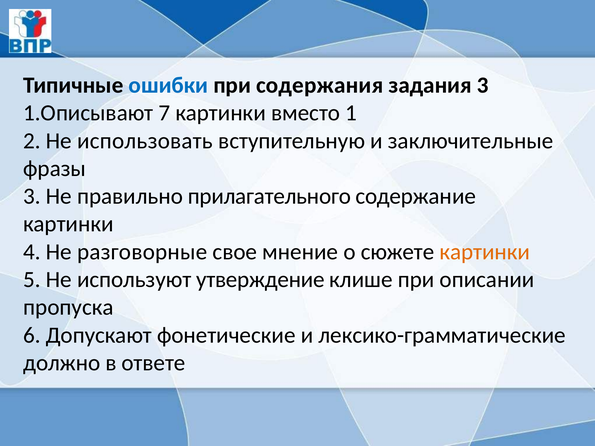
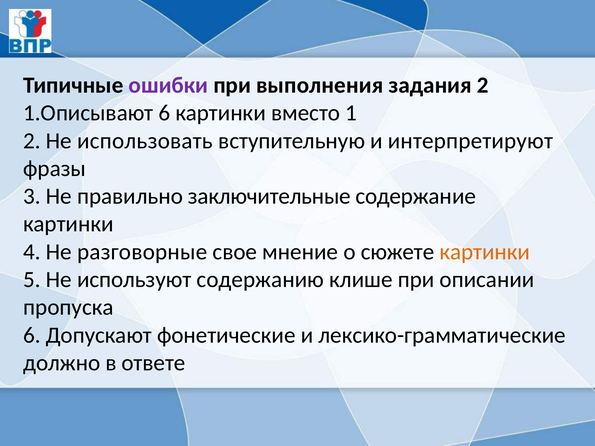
ошибки colour: blue -> purple (168, 85)
содержания: содержания -> выполнения (320, 85)
задания 3: 3 -> 2 (483, 85)
1.Описывают 7: 7 -> 6 (164, 113)
заключительные: заключительные -> интерпретируют (470, 141)
прилагательного: прилагательного -> заключительные (269, 196)
утверждение: утверждение -> содержанию (260, 280)
